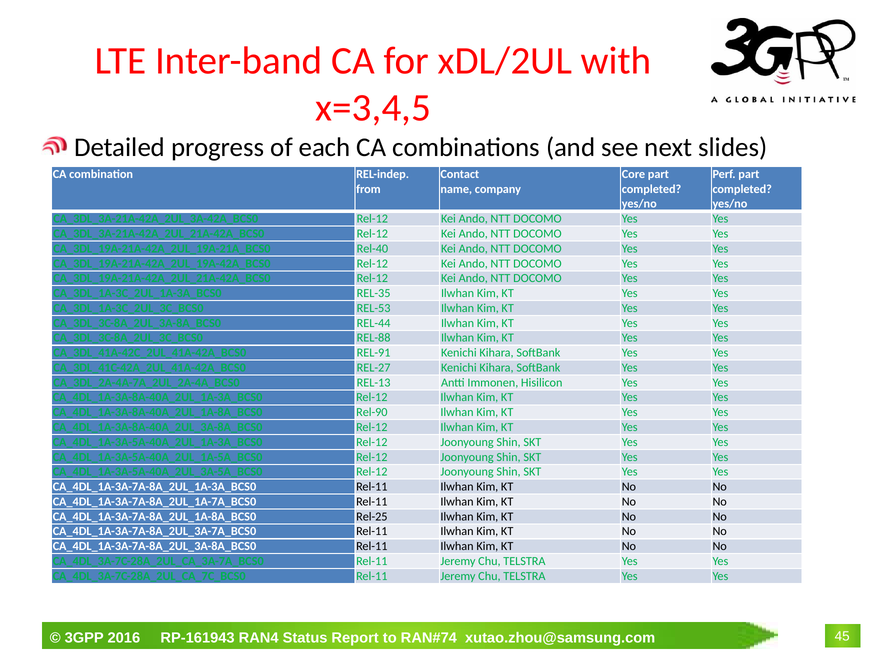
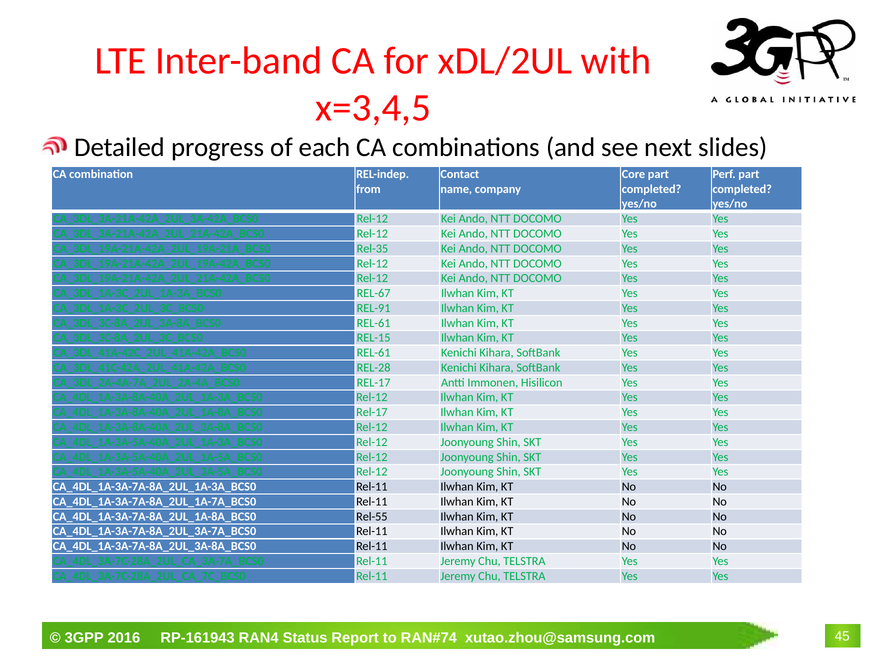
Rel-40: Rel-40 -> Rel-35 (372, 249)
REL-35: REL-35 -> REL-67 (374, 293)
REL-53: REL-53 -> REL-91 (374, 308)
REL-44: REL-44 -> REL-61 (374, 323)
REL-88: REL-88 -> REL-15 (374, 338)
REL-91: REL-91 -> REL-61 (374, 353)
REL-27: REL-27 -> REL-28 (374, 368)
REL-13: REL-13 -> REL-17 (374, 382)
Rel-90: Rel-90 -> Rel-17 (372, 412)
Rel-25: Rel-25 -> Rel-55 (372, 516)
